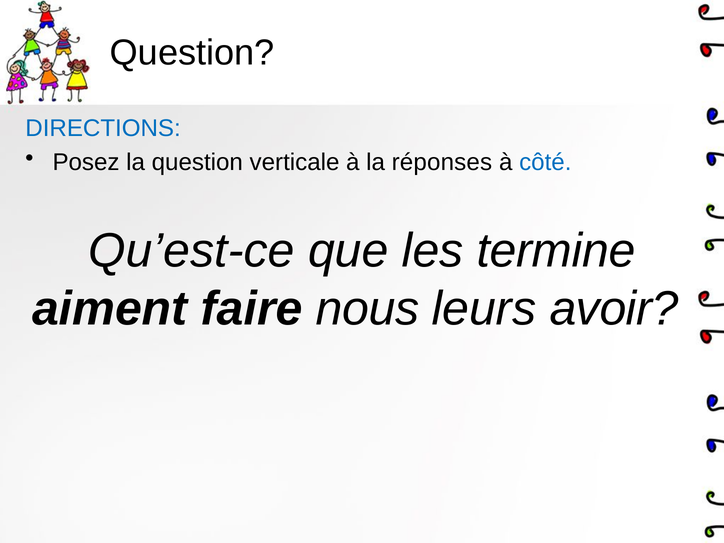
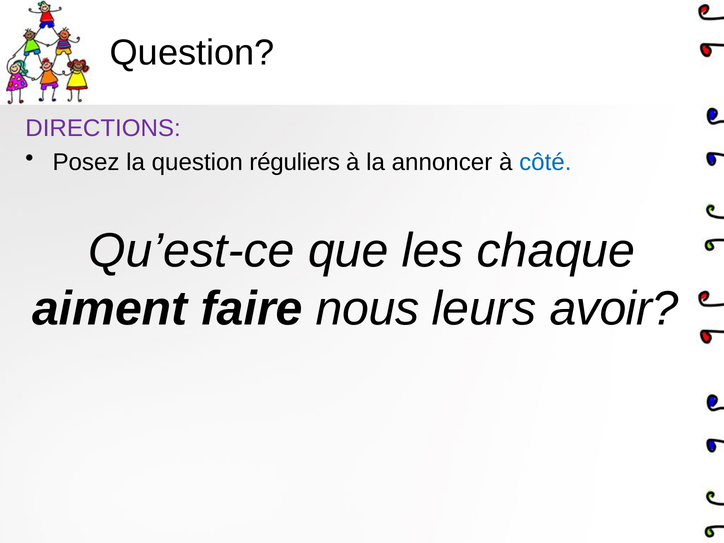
DIRECTIONS colour: blue -> purple (103, 128)
verticale: verticale -> réguliers (295, 162)
réponses: réponses -> annoncer (442, 162)
termine: termine -> chaque (556, 251)
